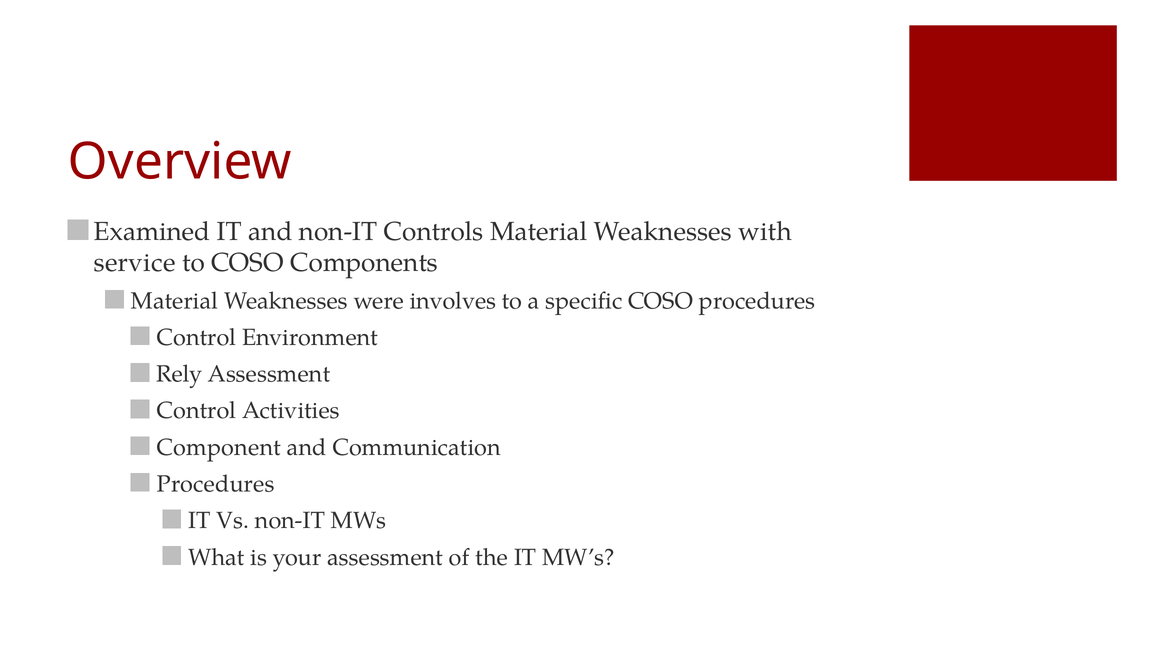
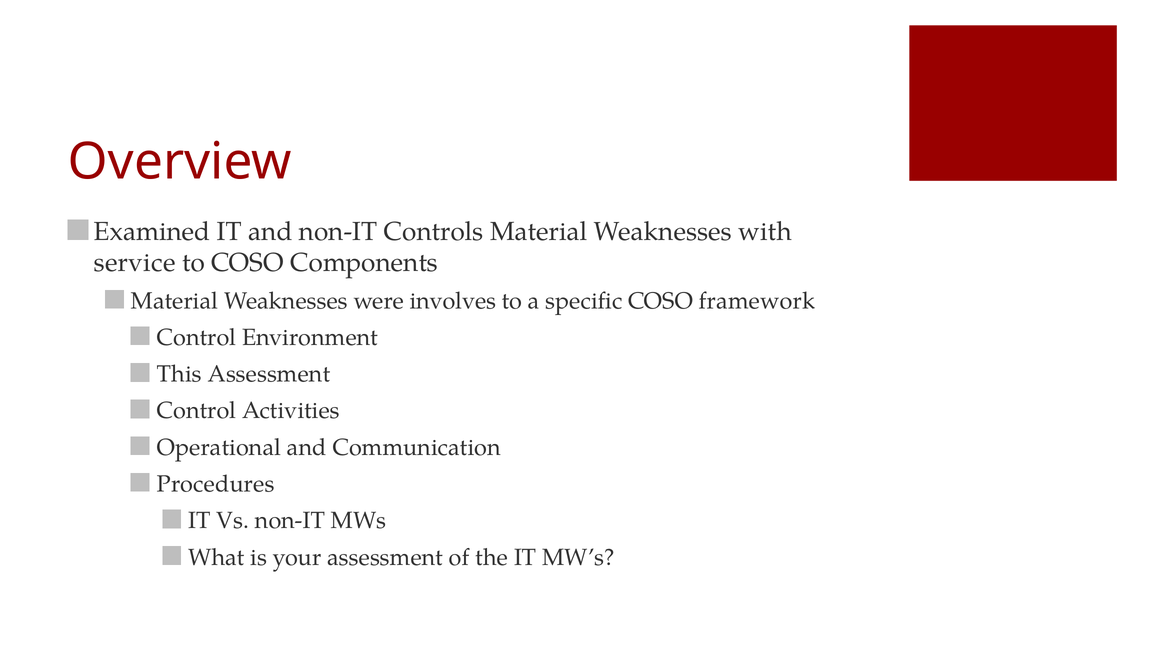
COSO procedures: procedures -> framework (757, 301)
Rely: Rely -> This (179, 374)
Component: Component -> Operational (219, 448)
